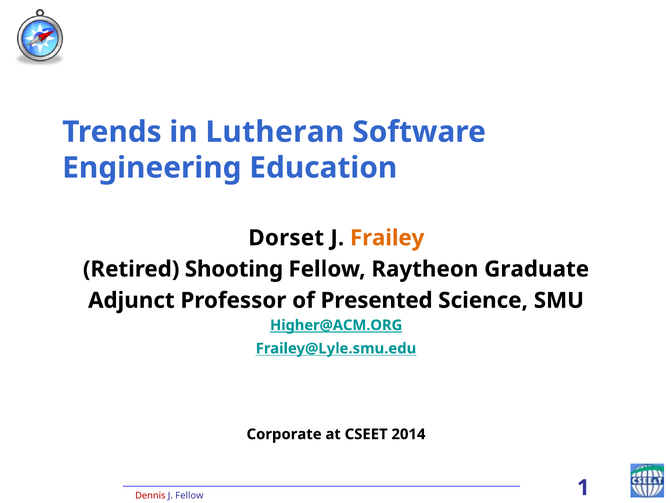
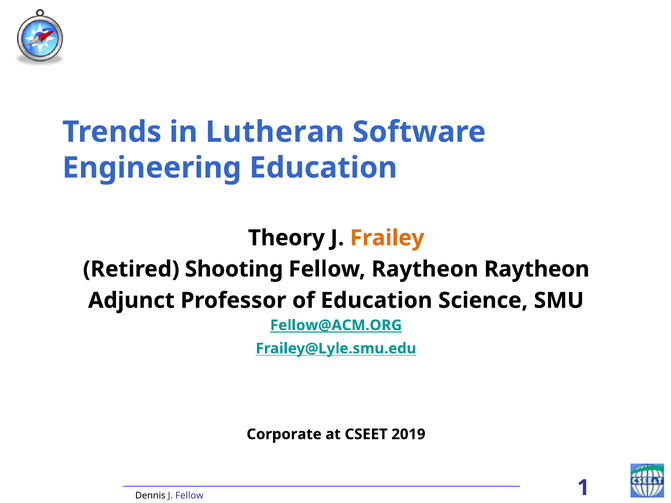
Dorset: Dorset -> Theory (286, 238)
Raytheon Graduate: Graduate -> Raytheon (537, 269)
of Presented: Presented -> Education (376, 301)
Higher@ACM.ORG: Higher@ACM.ORG -> Fellow@ACM.ORG (336, 325)
2014: 2014 -> 2019 (408, 434)
Dennis colour: red -> black (150, 496)
